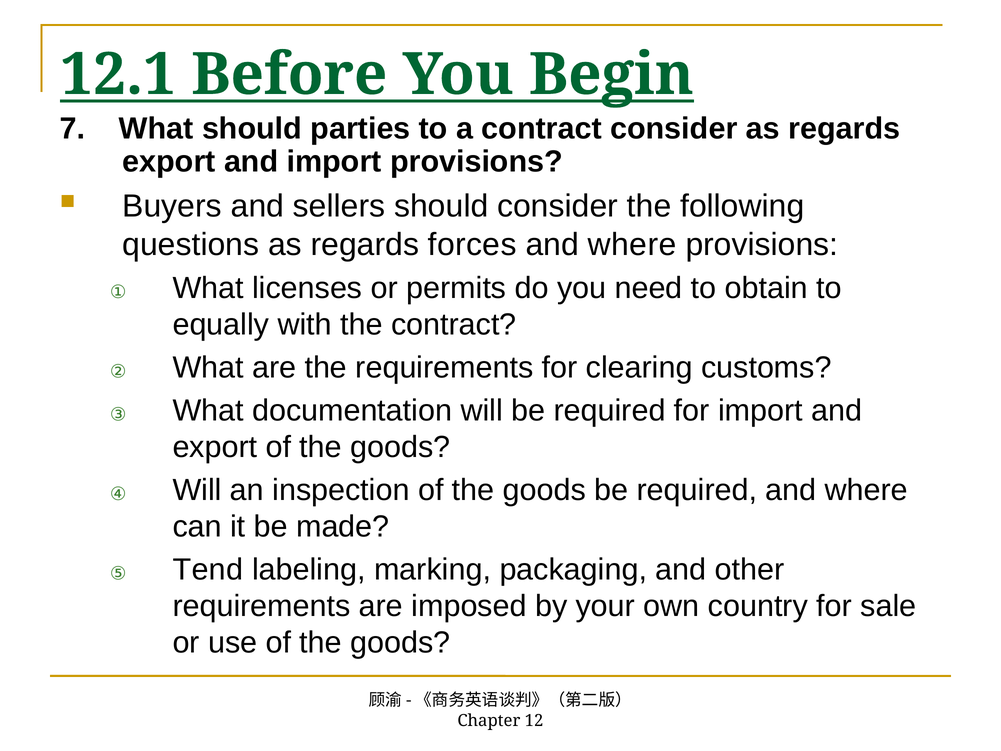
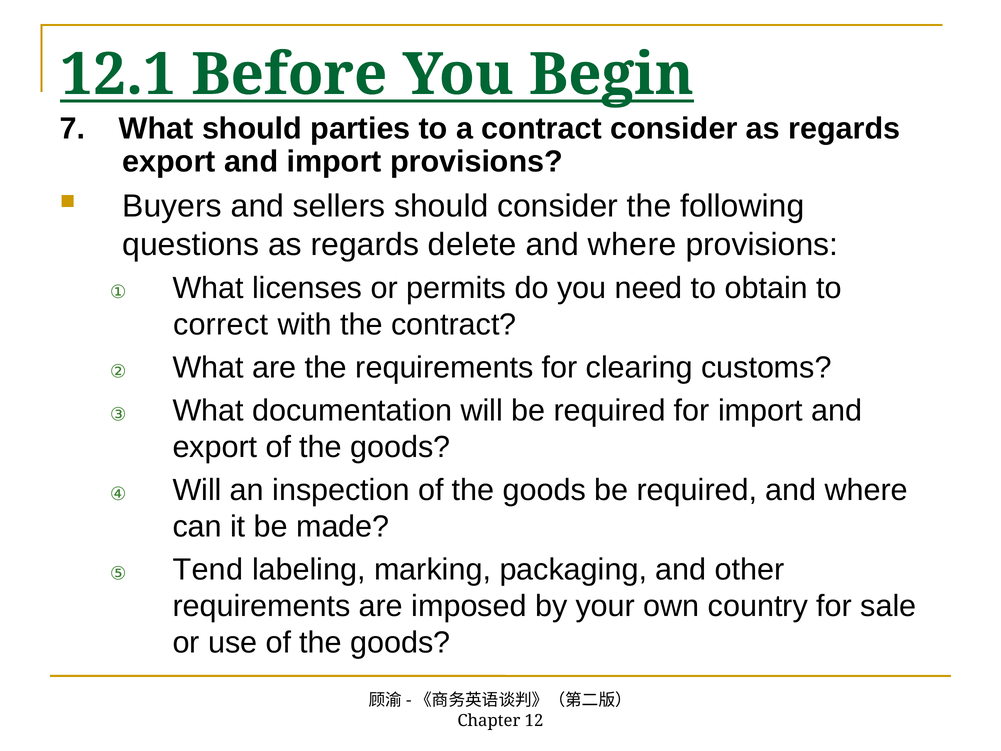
forces: forces -> delete (472, 245)
equally: equally -> correct (221, 325)
